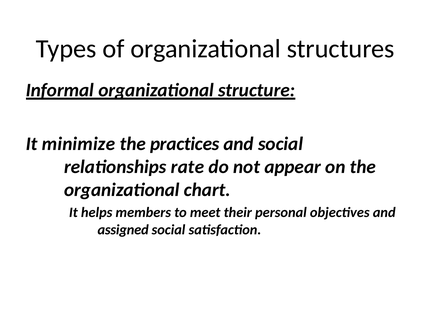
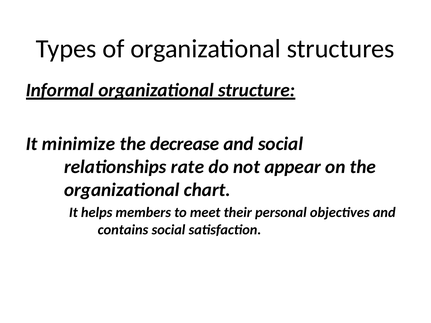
practices: practices -> decrease (185, 144)
assigned: assigned -> contains (123, 230)
